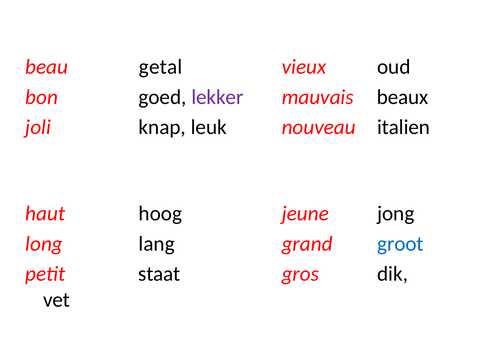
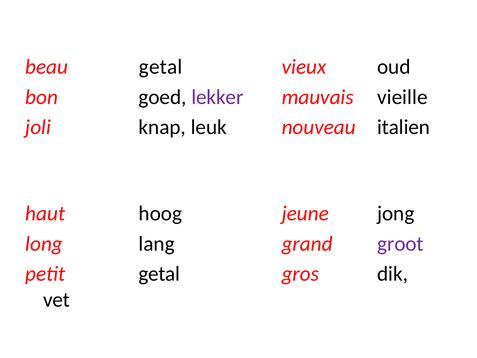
beaux: beaux -> vieille (402, 97)
groot colour: blue -> purple (400, 244)
petit staat: staat -> getal (159, 274)
